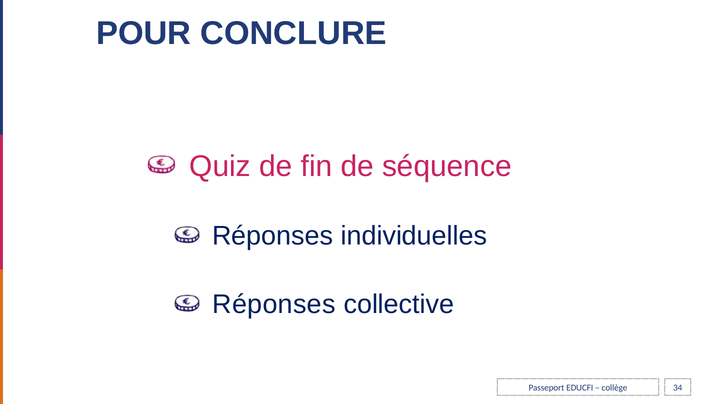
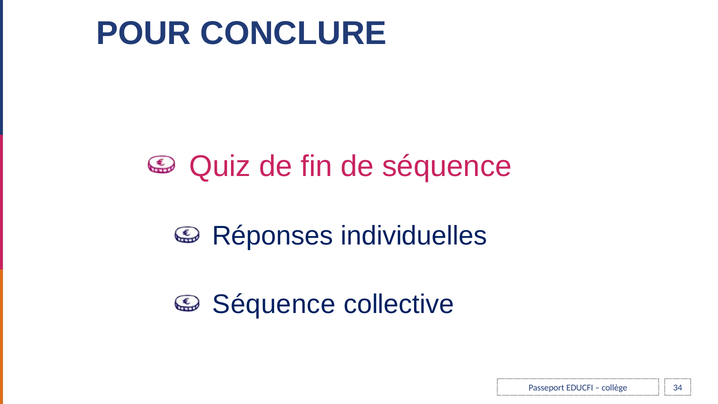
Réponses: Réponses -> Séquence (274, 304)
